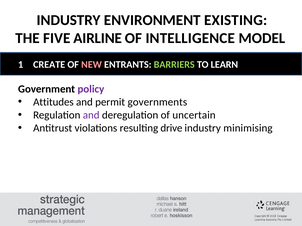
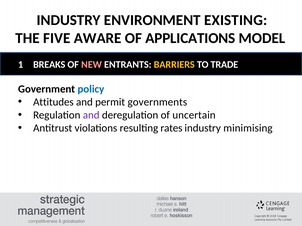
AIRLINE: AIRLINE -> AWARE (98, 38)
INTELLIGENCE: INTELLIGENCE -> APPLICATIONS (190, 38)
CREATE: CREATE -> BREAKS (49, 65)
BARRIERS colour: light green -> yellow (174, 65)
LEARN: LEARN -> TRADE (224, 65)
policy colour: purple -> blue (91, 89)
drive: drive -> rates (171, 128)
